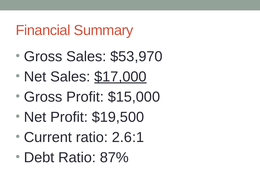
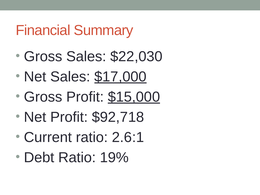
$53,970: $53,970 -> $22,030 (136, 56)
$15,000 underline: none -> present (134, 97)
$19,500: $19,500 -> $92,718 (118, 117)
87%: 87% -> 19% (114, 157)
